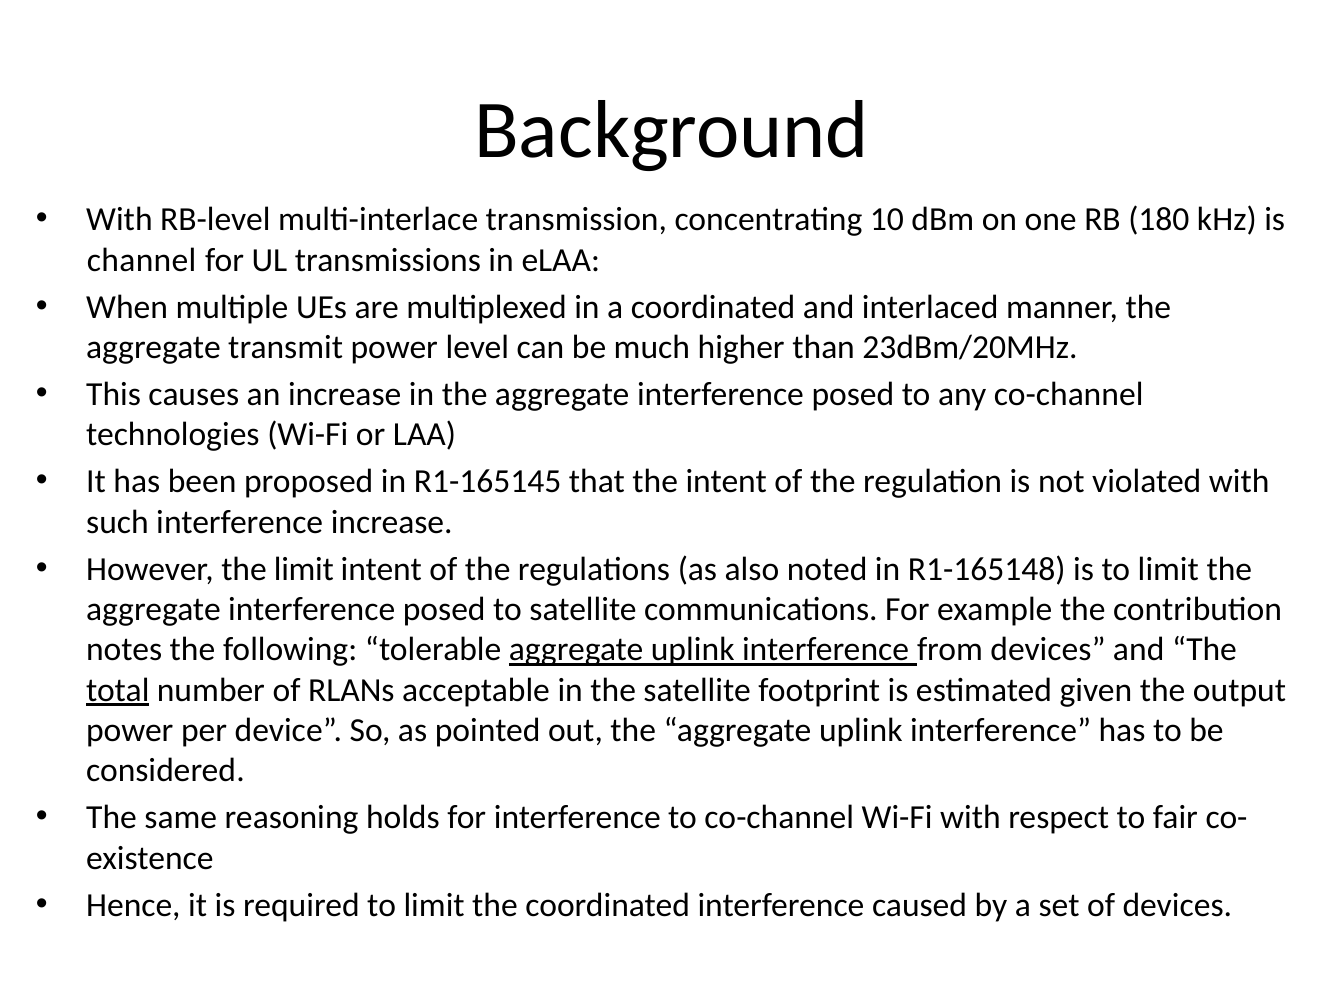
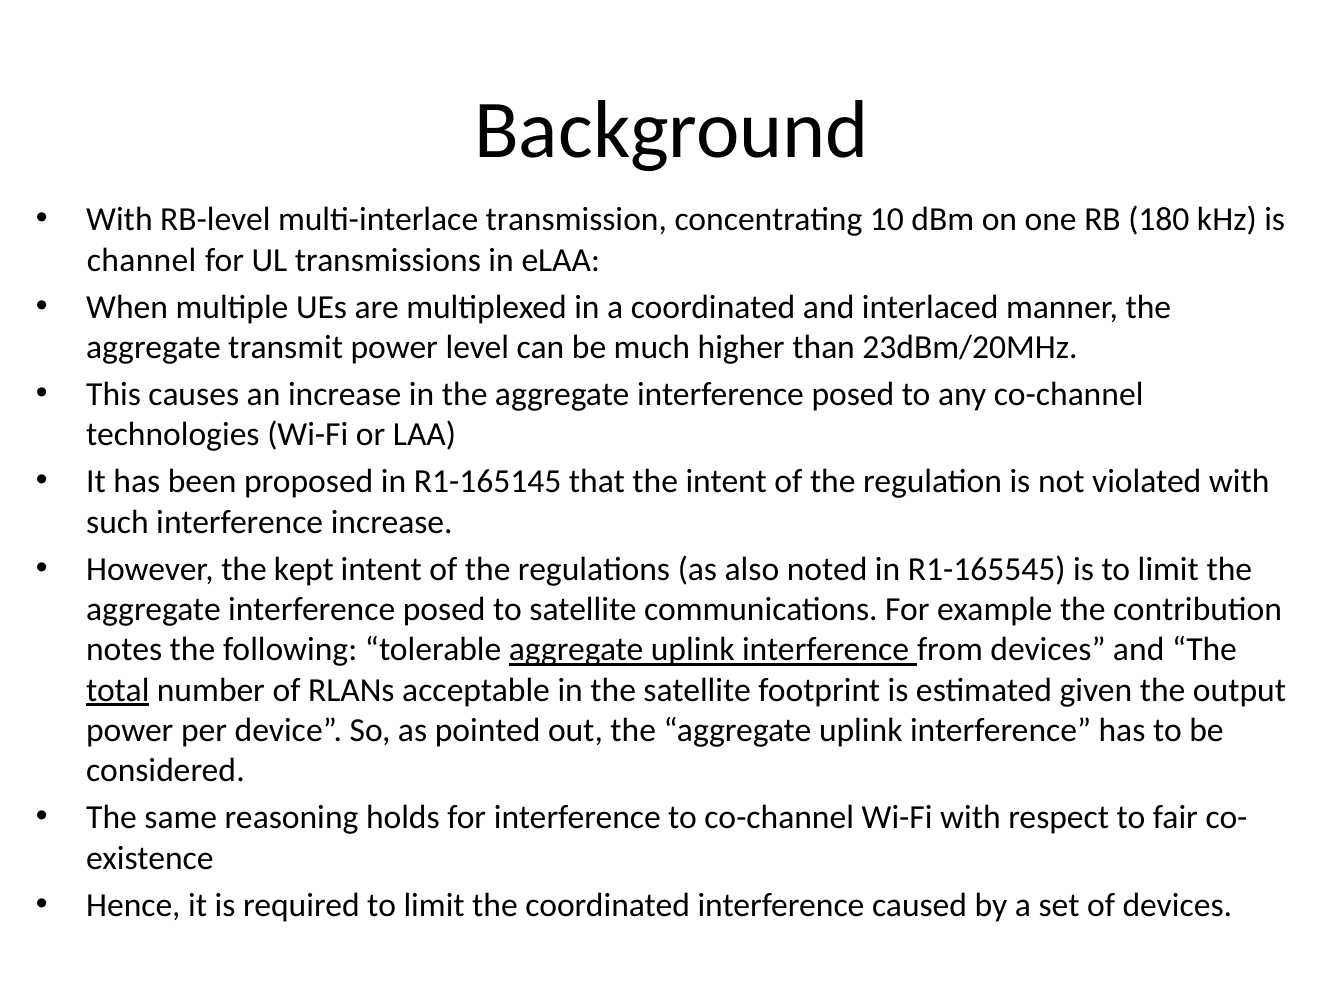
the limit: limit -> kept (304, 569)
R1-165148: R1-165148 -> R1-165545 (987, 569)
